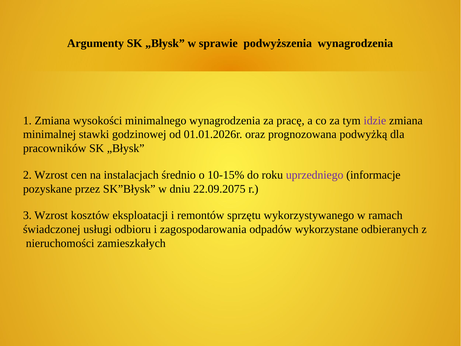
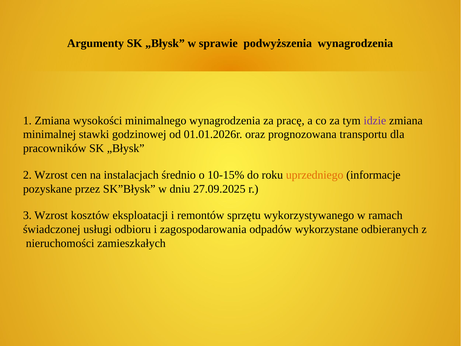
podwyżką: podwyżką -> transportu (363, 134)
uprzedniego colour: purple -> orange (315, 175)
22.09.2075: 22.09.2075 -> 27.09.2025 (219, 189)
